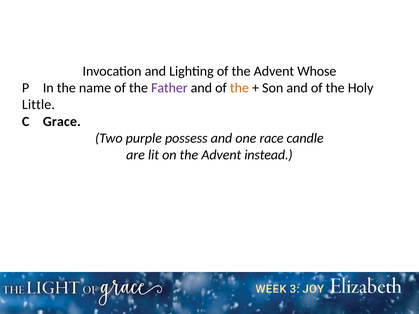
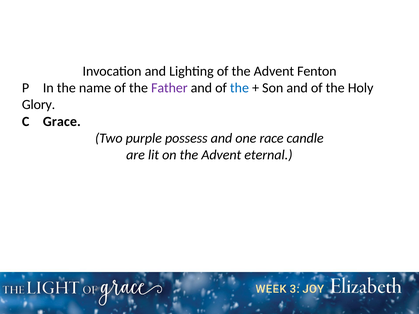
Whose: Whose -> Fenton (317, 71)
the colour: orange -> blue (239, 88)
Little: Little -> Glory (39, 105)
instead: instead -> eternal (268, 155)
